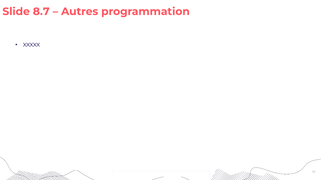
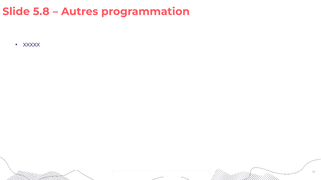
8.7: 8.7 -> 5.8 (41, 12)
